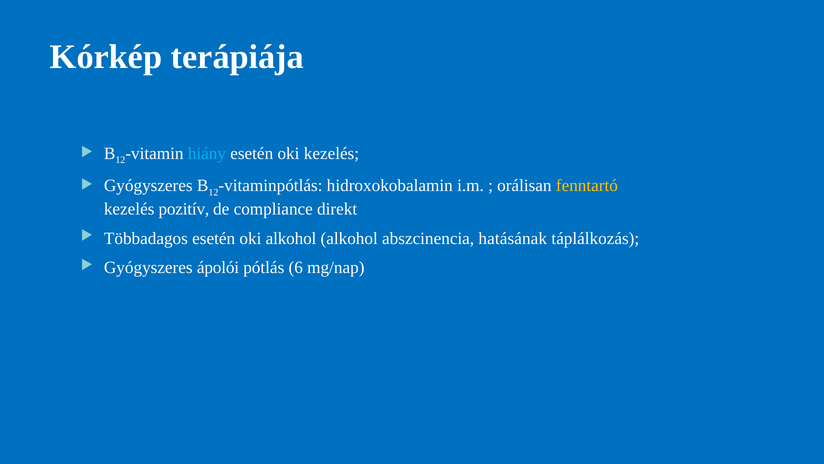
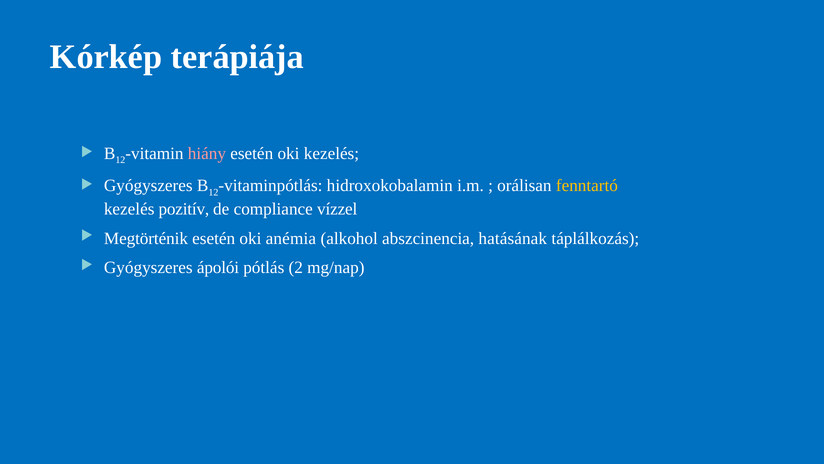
hiány colour: light blue -> pink (207, 153)
direkt: direkt -> vízzel (337, 209)
Többadagos: Többadagos -> Megtörténik (146, 238)
oki alkohol: alkohol -> anémia (291, 238)
6: 6 -> 2 (296, 267)
